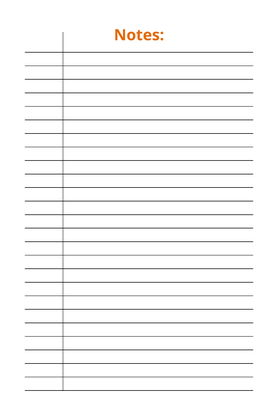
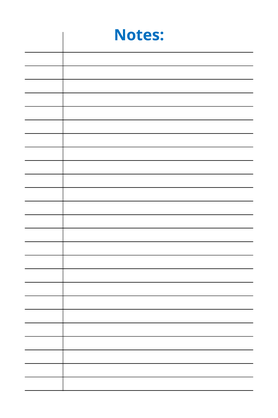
Notes colour: orange -> blue (139, 35)
